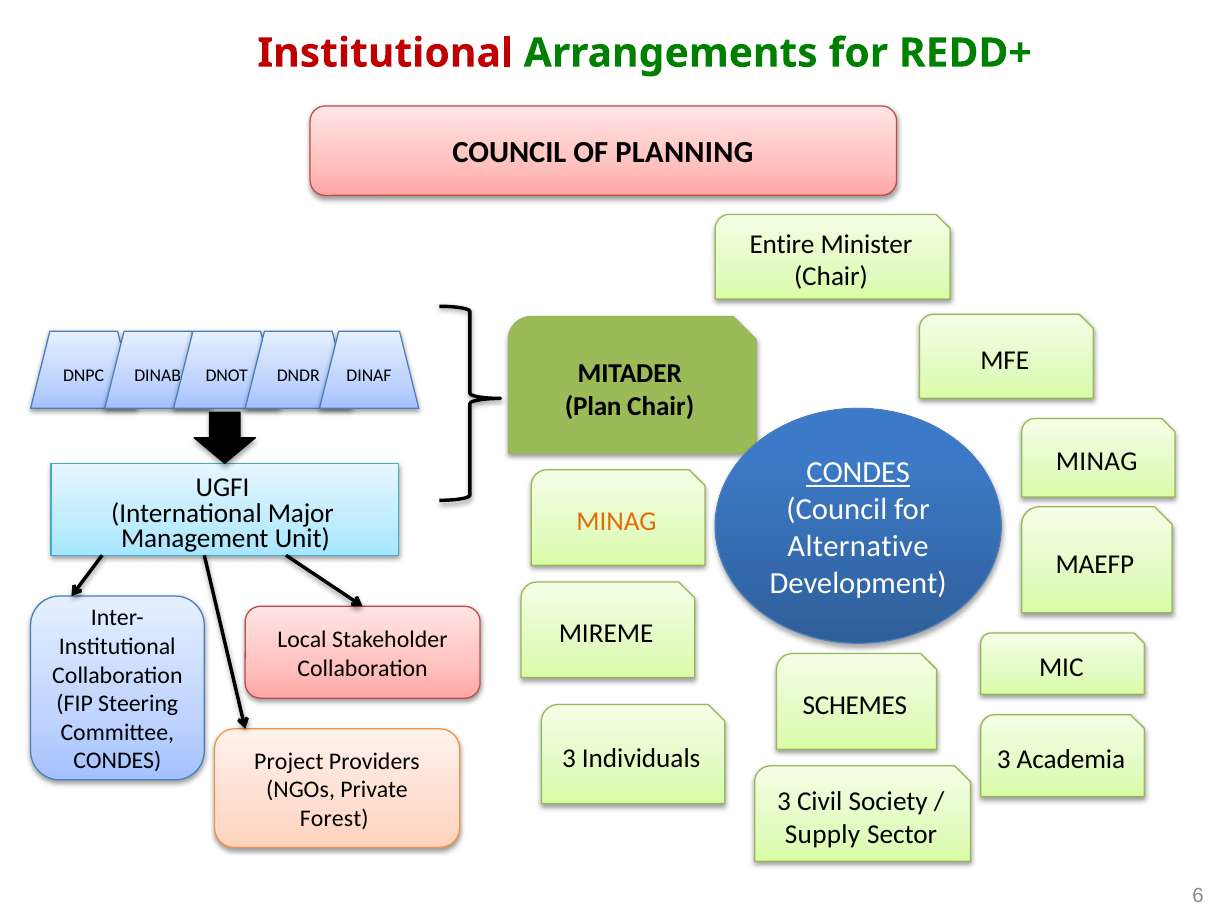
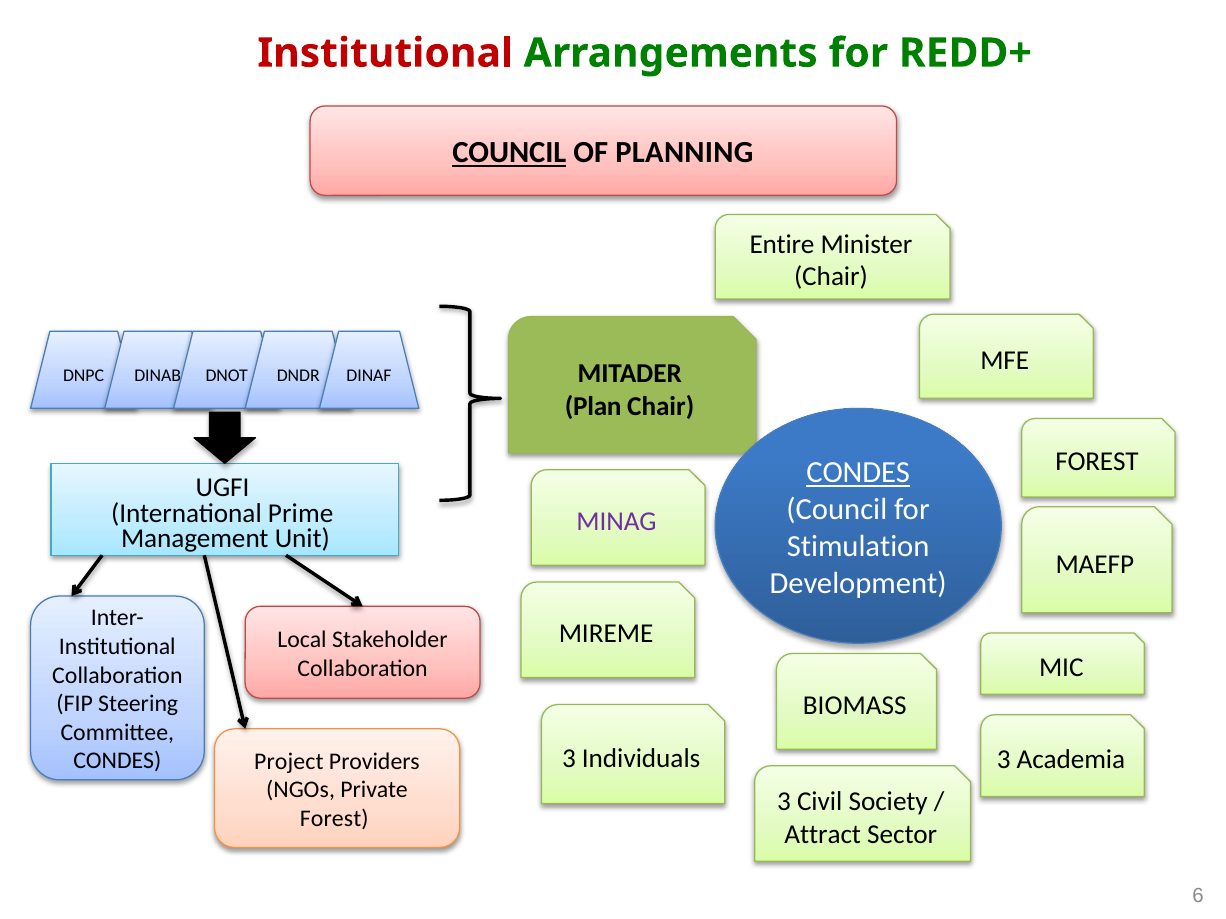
COUNCIL underline: none -> present (509, 153)
MINAG: MINAG -> FOREST (1097, 462)
Major: Major -> Prime (301, 513)
MINAG colour: orange -> purple (616, 522)
Alternative: Alternative -> Stimulation (858, 547)
SCHEMES: SCHEMES -> BIOMASS (855, 706)
Supply: Supply -> Attract (823, 835)
